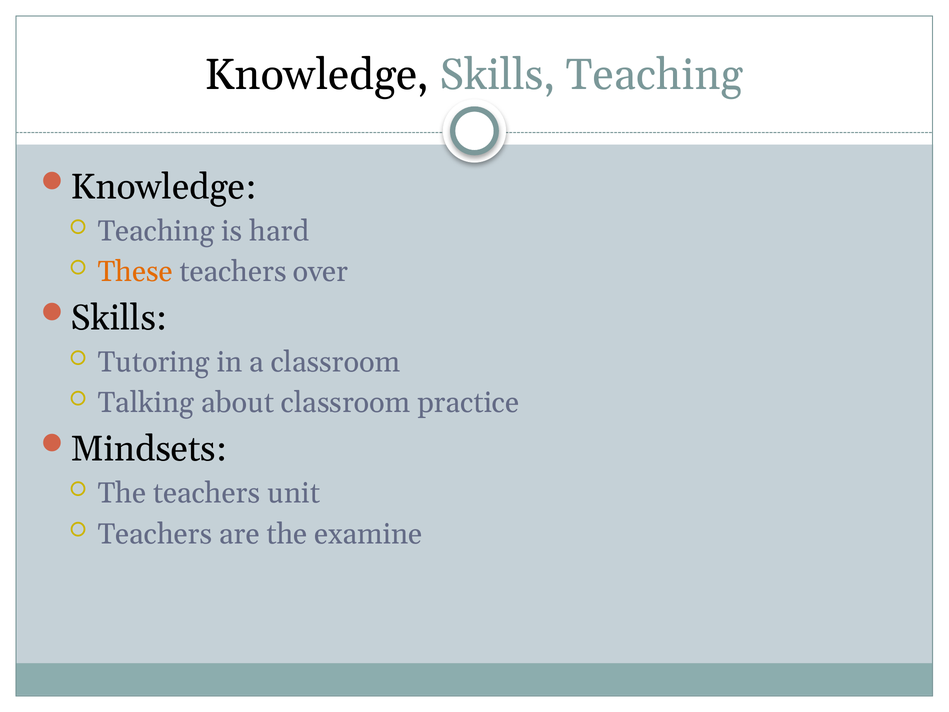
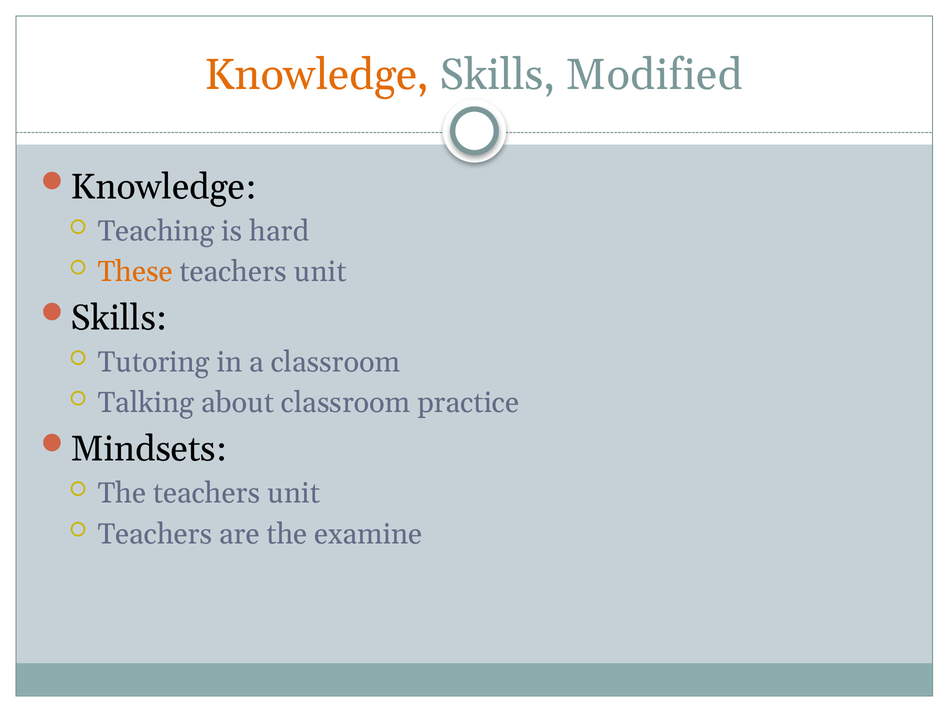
Knowledge colour: black -> orange (317, 75)
Skills Teaching: Teaching -> Modified (654, 75)
over: over -> unit (320, 272)
